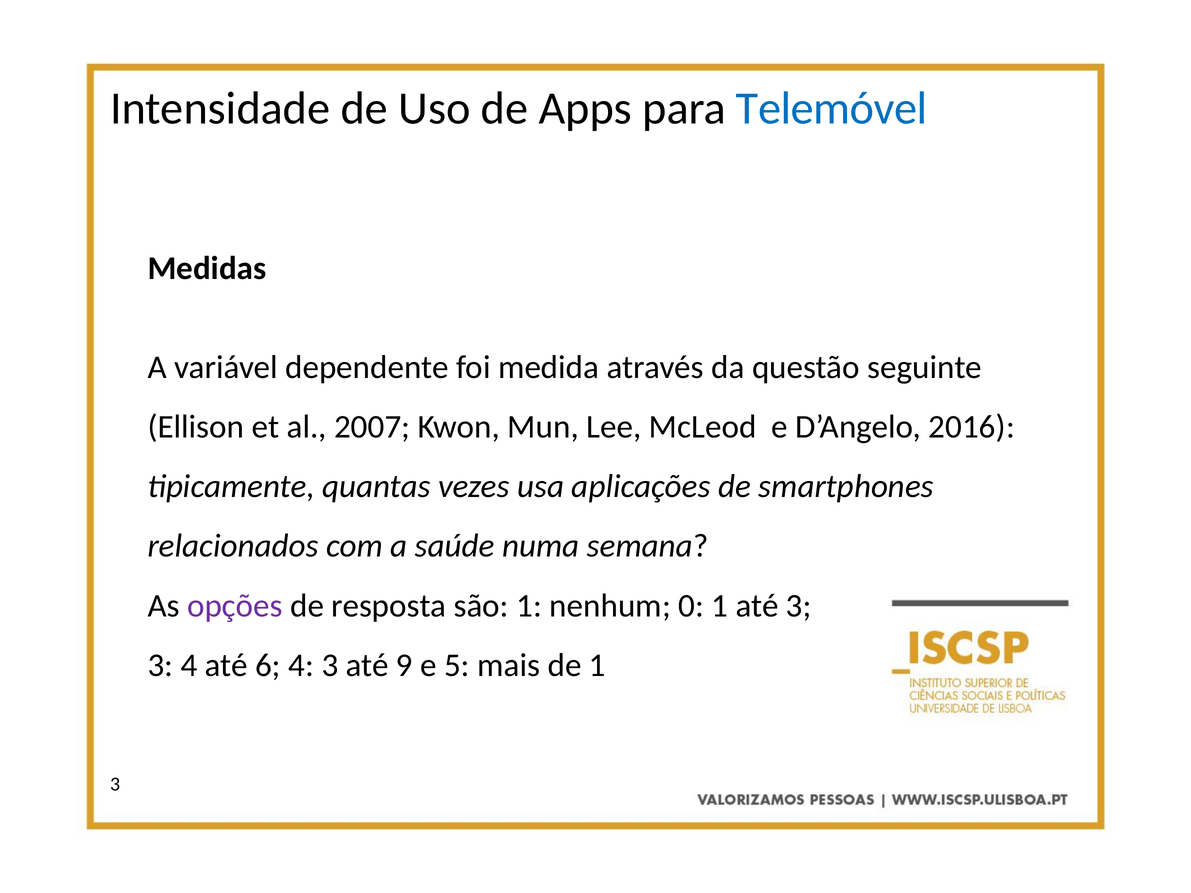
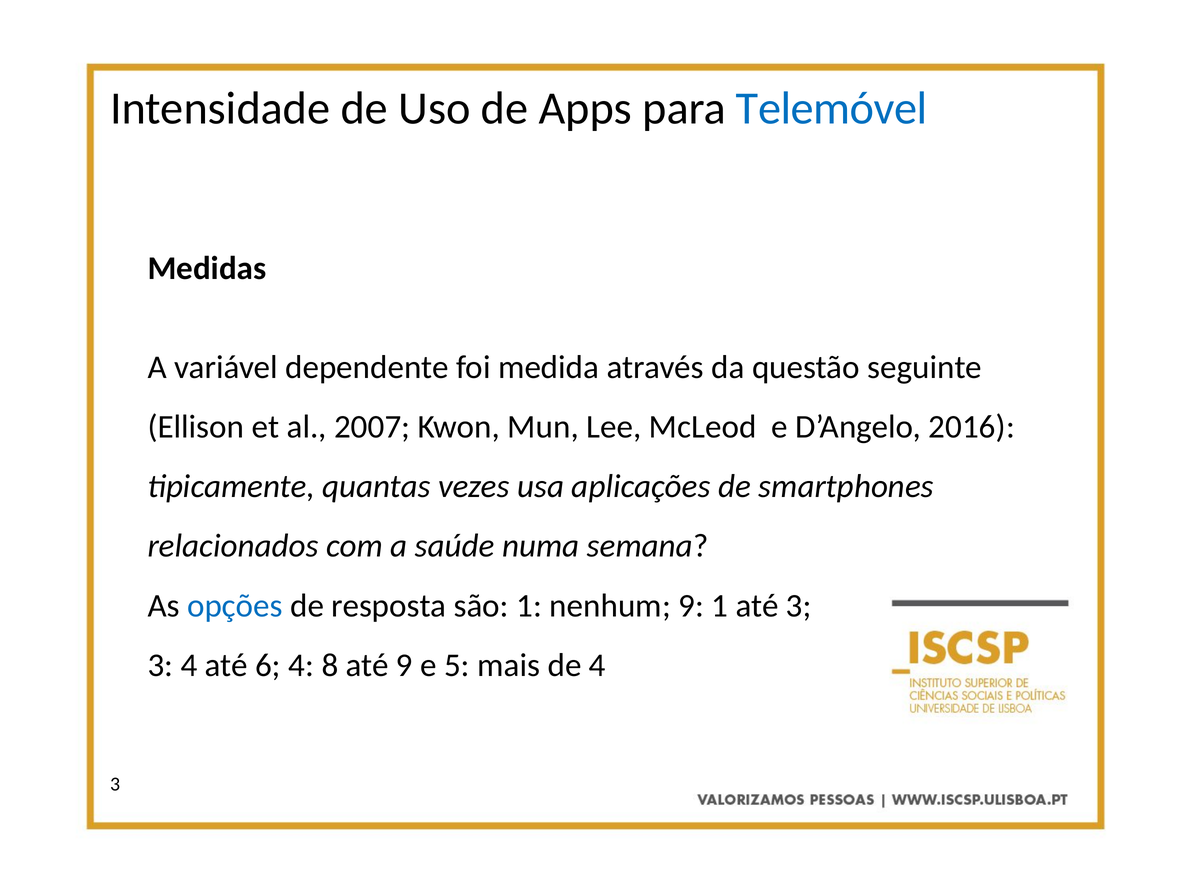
opções colour: purple -> blue (235, 606)
nenhum 0: 0 -> 9 (691, 606)
4 3: 3 -> 8 (330, 665)
de 1: 1 -> 4 (597, 665)
